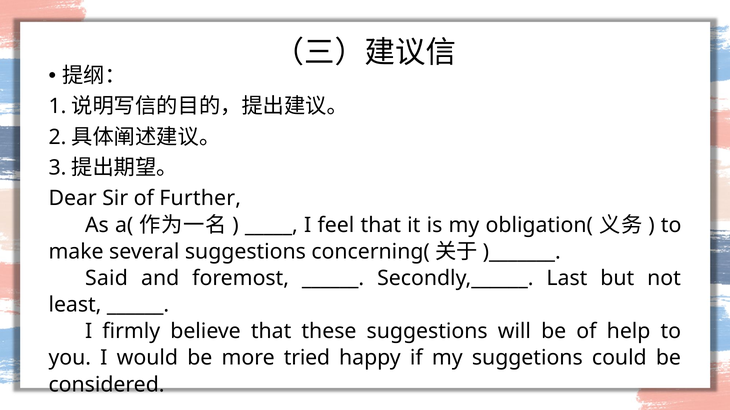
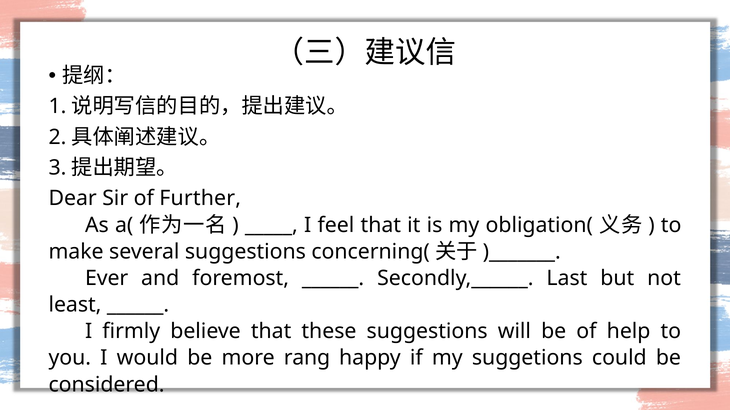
Said: Said -> Ever (107, 279)
tried: tried -> rang (307, 358)
